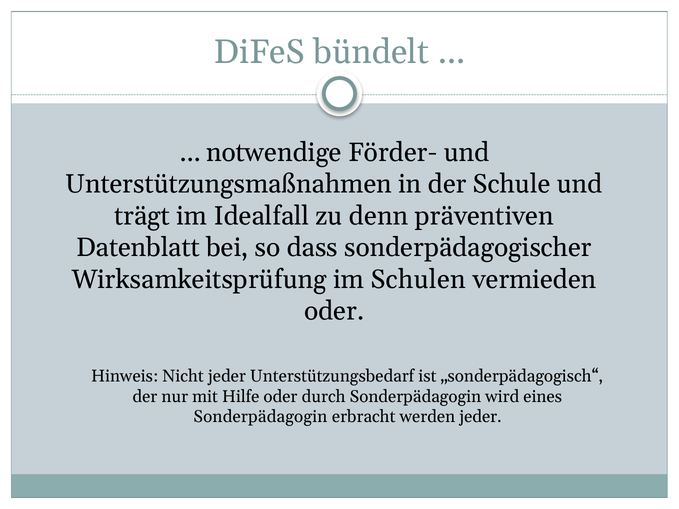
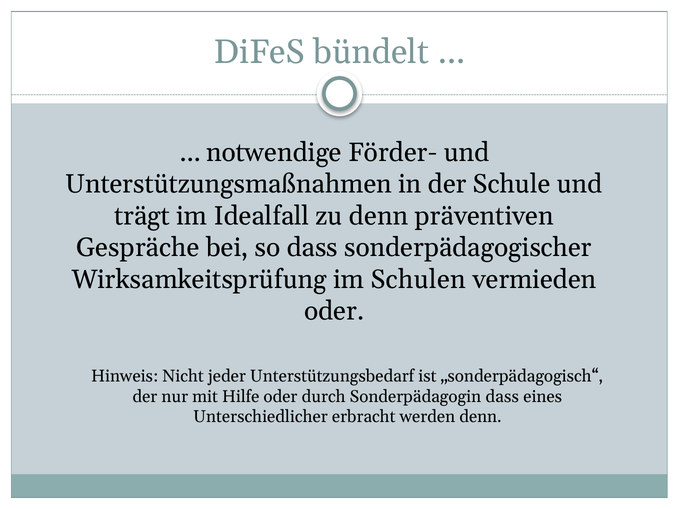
Datenblatt: Datenblatt -> Gespräche (138, 248)
Sonderpädagogin wird: wird -> dass (502, 397)
Sonderpädagogin: Sonderpädagogin -> Unterschiedlicher (260, 417)
werden jeder: jeder -> denn (480, 417)
